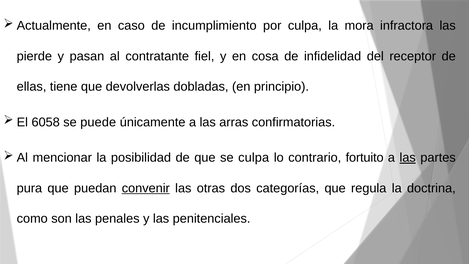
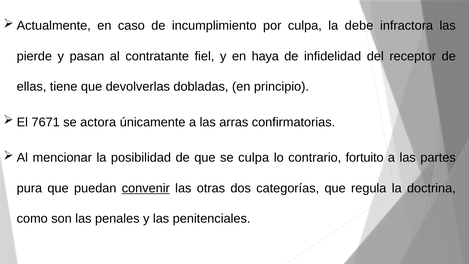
mora: mora -> debe (359, 26)
cosa: cosa -> haya (265, 56)
6058: 6058 -> 7671 (46, 122)
puede: puede -> actora (98, 122)
las underline: present -> none (408, 158)
